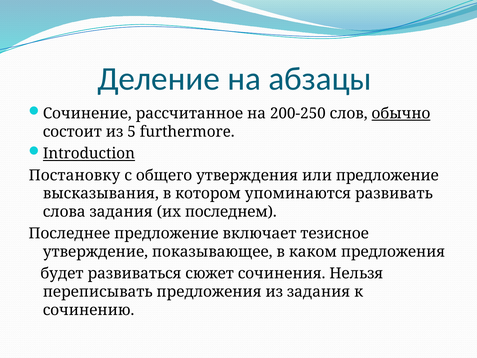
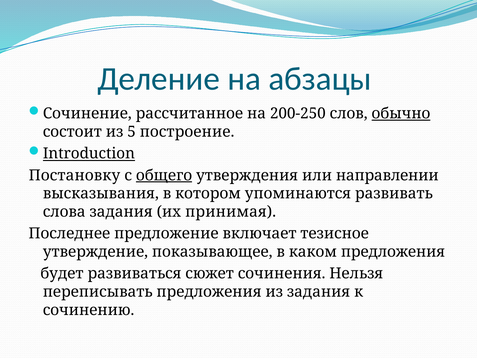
furthermore: furthermore -> построение (187, 132)
общего underline: none -> present (164, 175)
или предложение: предложение -> направлении (387, 175)
последнем: последнем -> принимая (231, 212)
